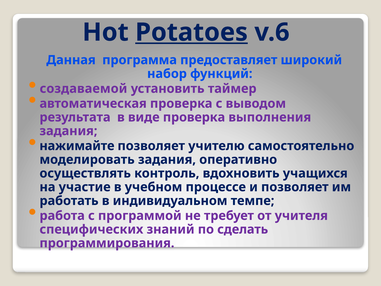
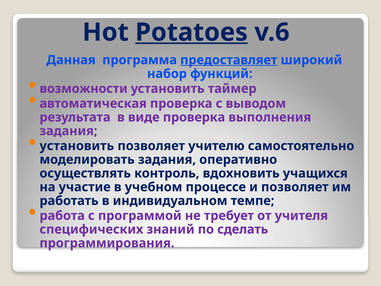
предоставляет underline: none -> present (229, 60)
создаваемой: создаваемой -> возможности (84, 89)
нажимайте: нажимайте -> установить (77, 146)
